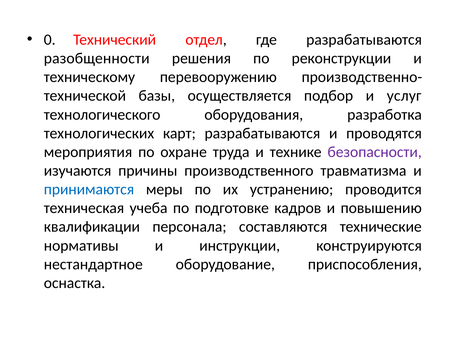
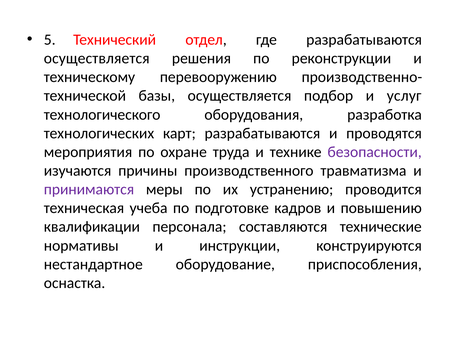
0: 0 -> 5 (50, 40)
разобщенности: разобщенности -> осуществляется (97, 58)
принимаются colour: blue -> purple (89, 189)
